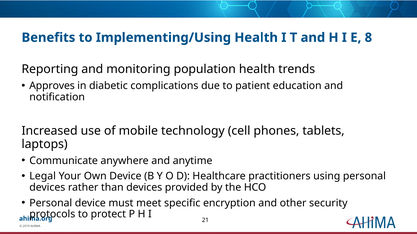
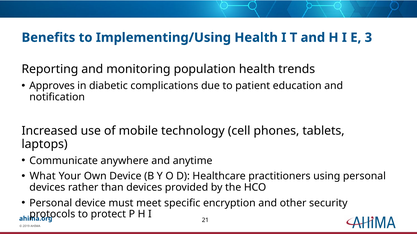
8: 8 -> 3 (368, 38)
Legal: Legal -> What (43, 177)
